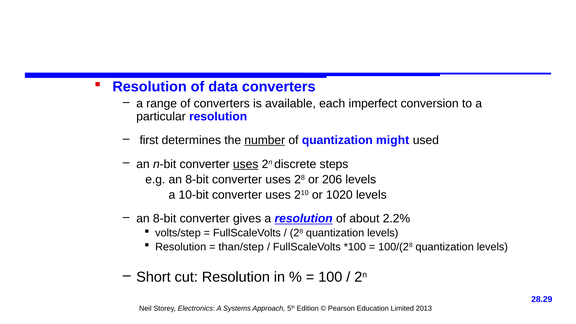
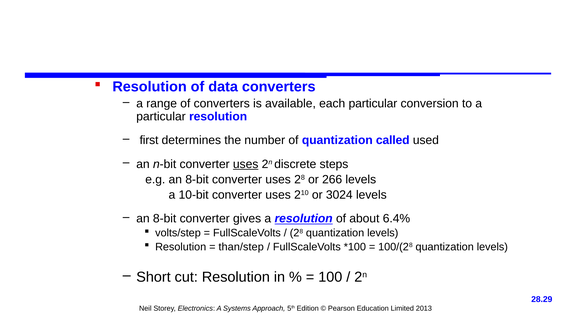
each imperfect: imperfect -> particular (373, 103)
number underline: present -> none (265, 140)
might: might -> called (393, 140)
206: 206 -> 266 (332, 179)
1020: 1020 -> 3024 (339, 195)
2.2%: 2.2% -> 6.4% (396, 219)
